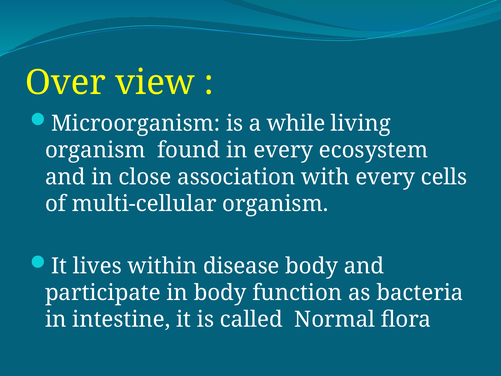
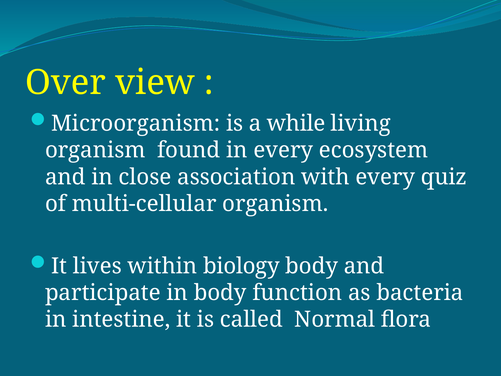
cells: cells -> quiz (444, 177)
disease: disease -> biology (241, 266)
